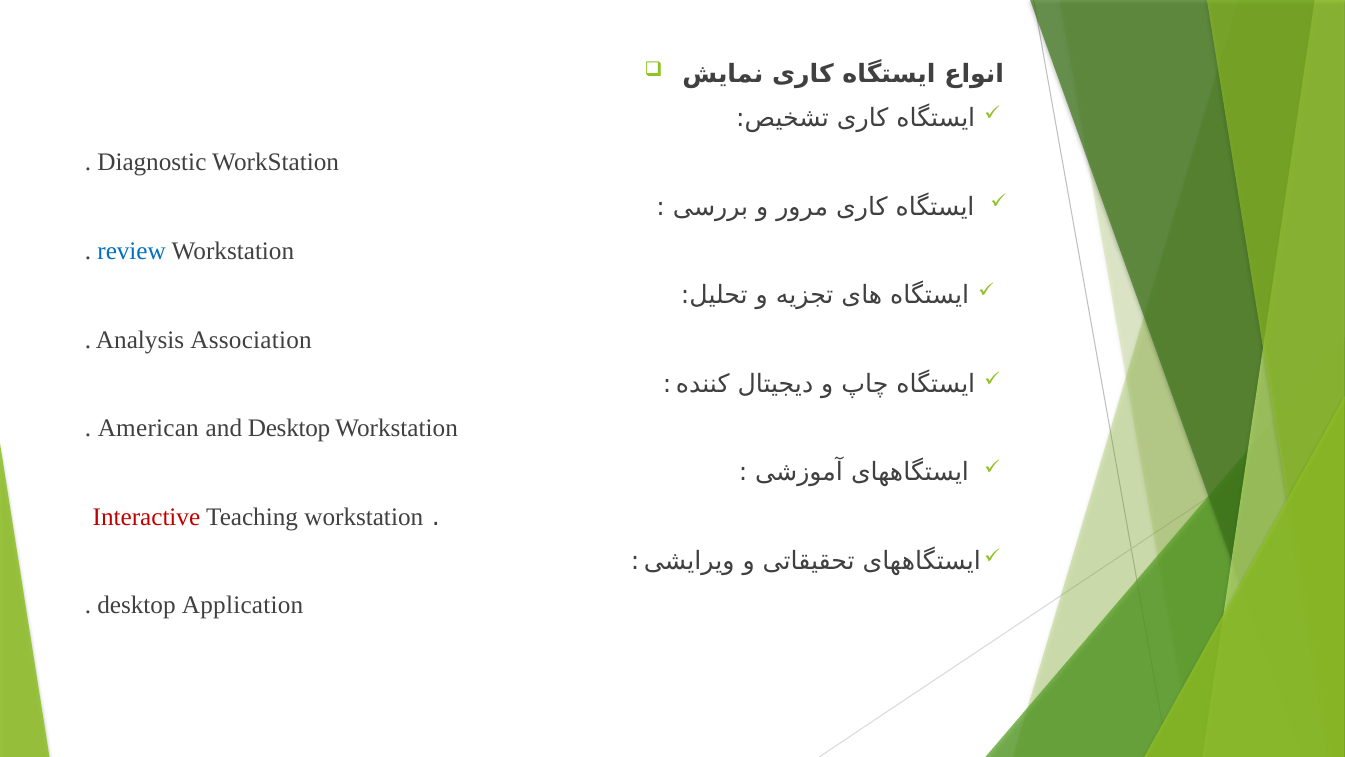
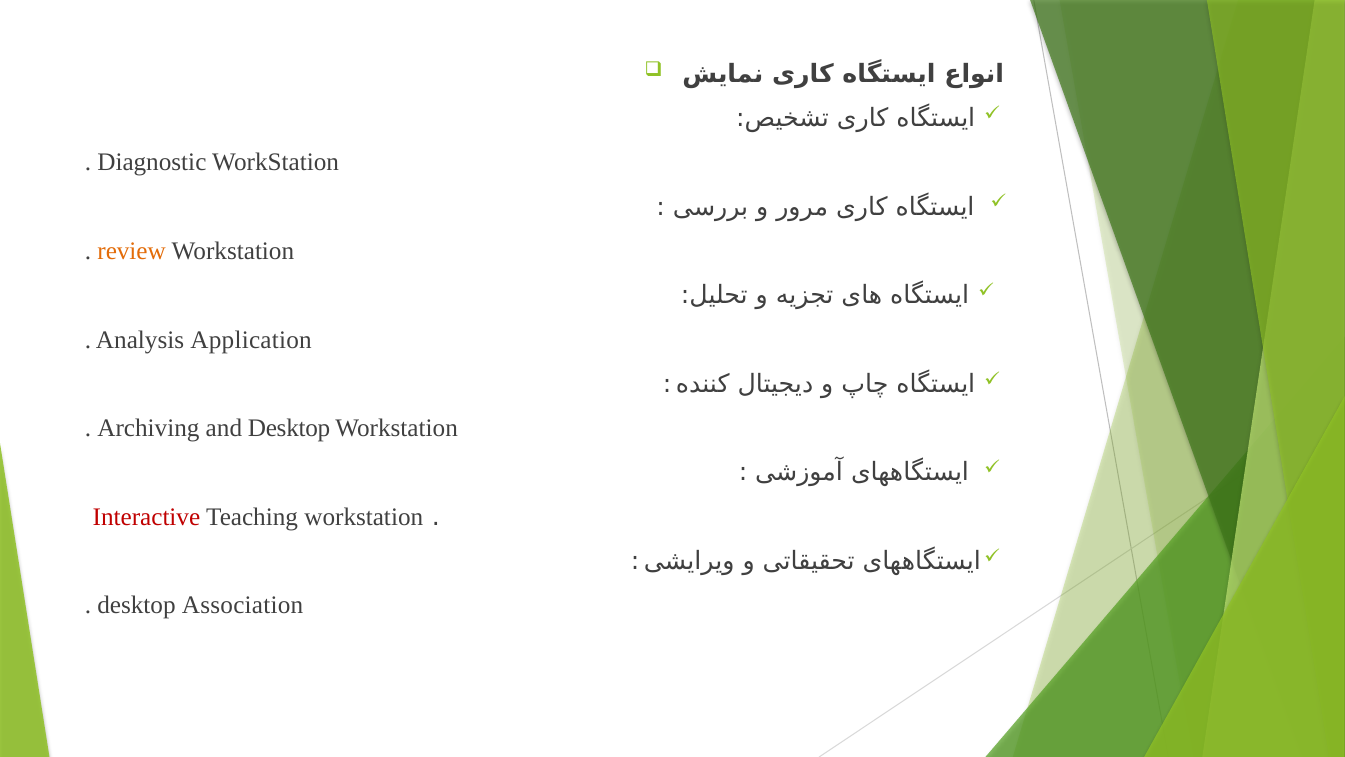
review colour: blue -> orange (132, 251)
Association: Association -> Application (251, 339)
American: American -> Archiving (148, 428)
Application: Application -> Association (243, 605)
